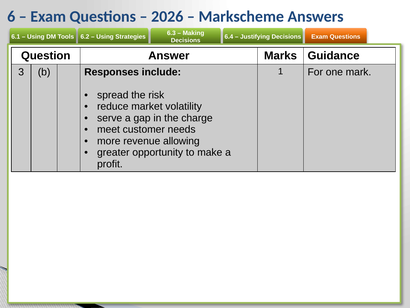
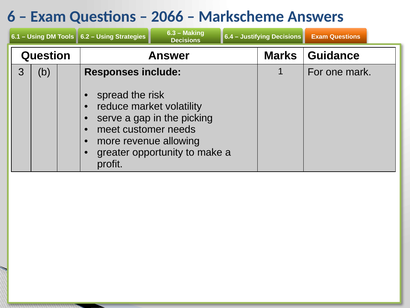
2026: 2026 -> 2066 (167, 17)
charge: charge -> picking (197, 118)
